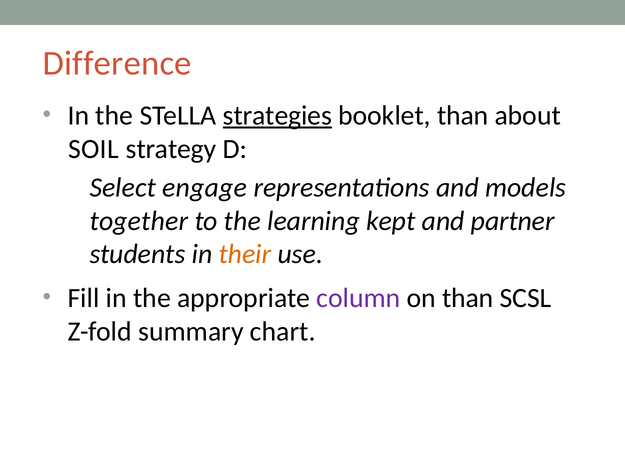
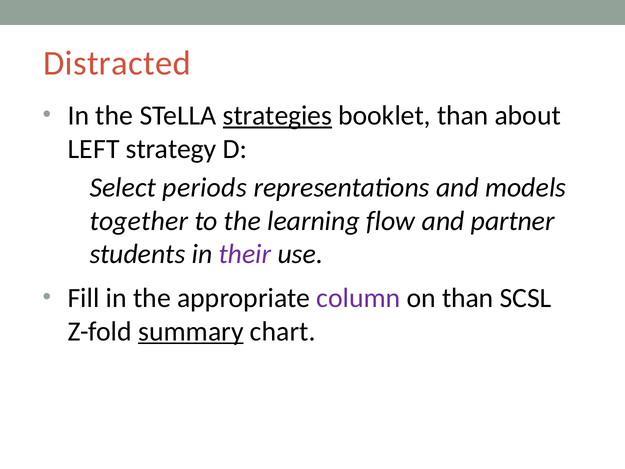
Difference: Difference -> Distracted (117, 63)
SOIL: SOIL -> LEFT (94, 149)
engage: engage -> periods (205, 187)
kept: kept -> flow (391, 221)
their colour: orange -> purple (245, 254)
summary underline: none -> present (191, 331)
